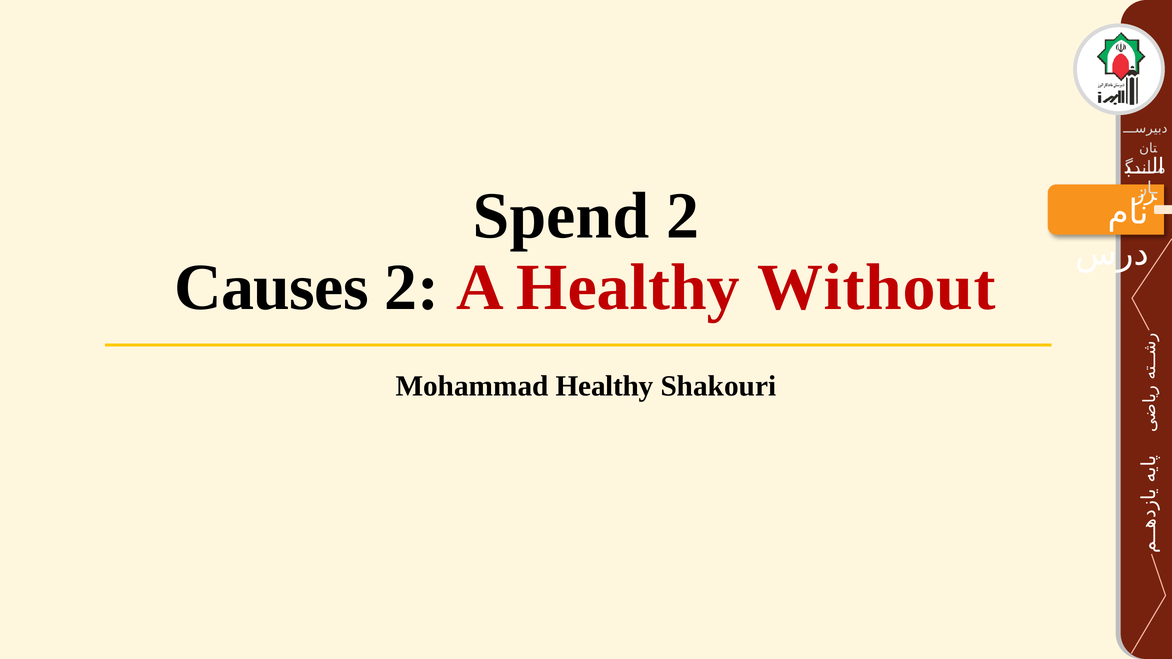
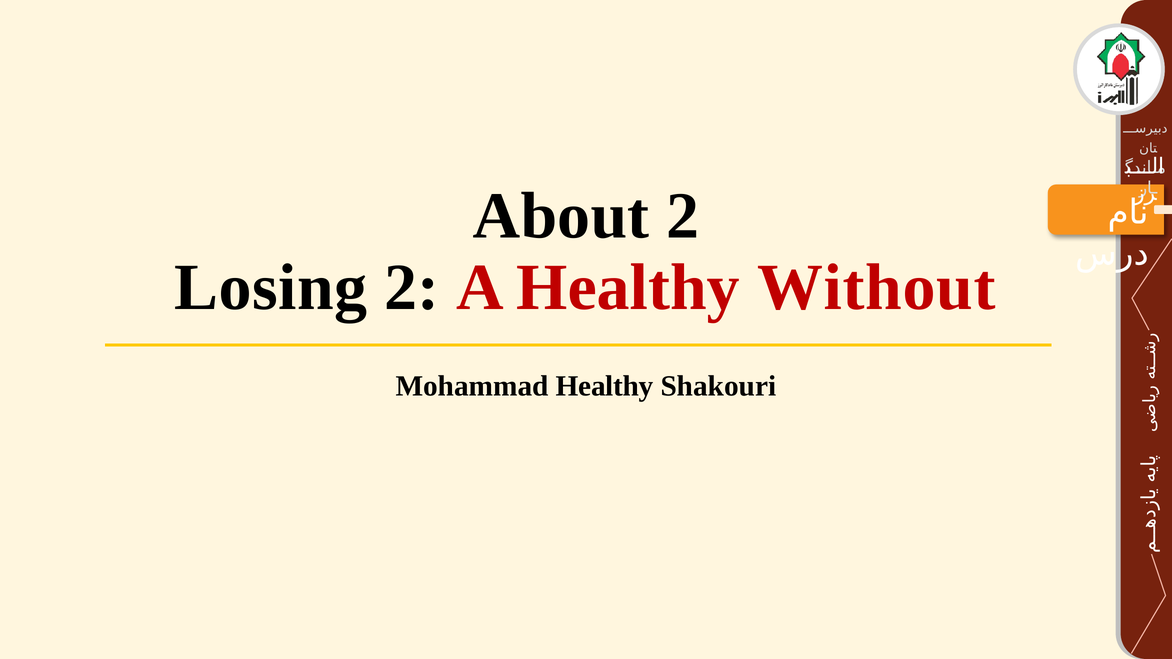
Spend: Spend -> About (561, 216)
Causes: Causes -> Losing (271, 287)
